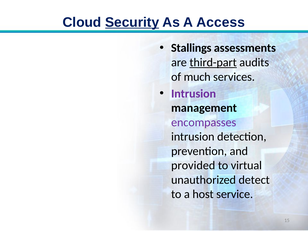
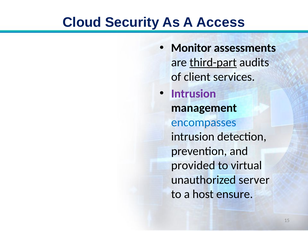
Security underline: present -> none (132, 22)
Stallings: Stallings -> Monitor (191, 48)
much: much -> client (197, 77)
encompasses colour: purple -> blue (204, 122)
detect: detect -> server (254, 180)
service: service -> ensure (235, 194)
